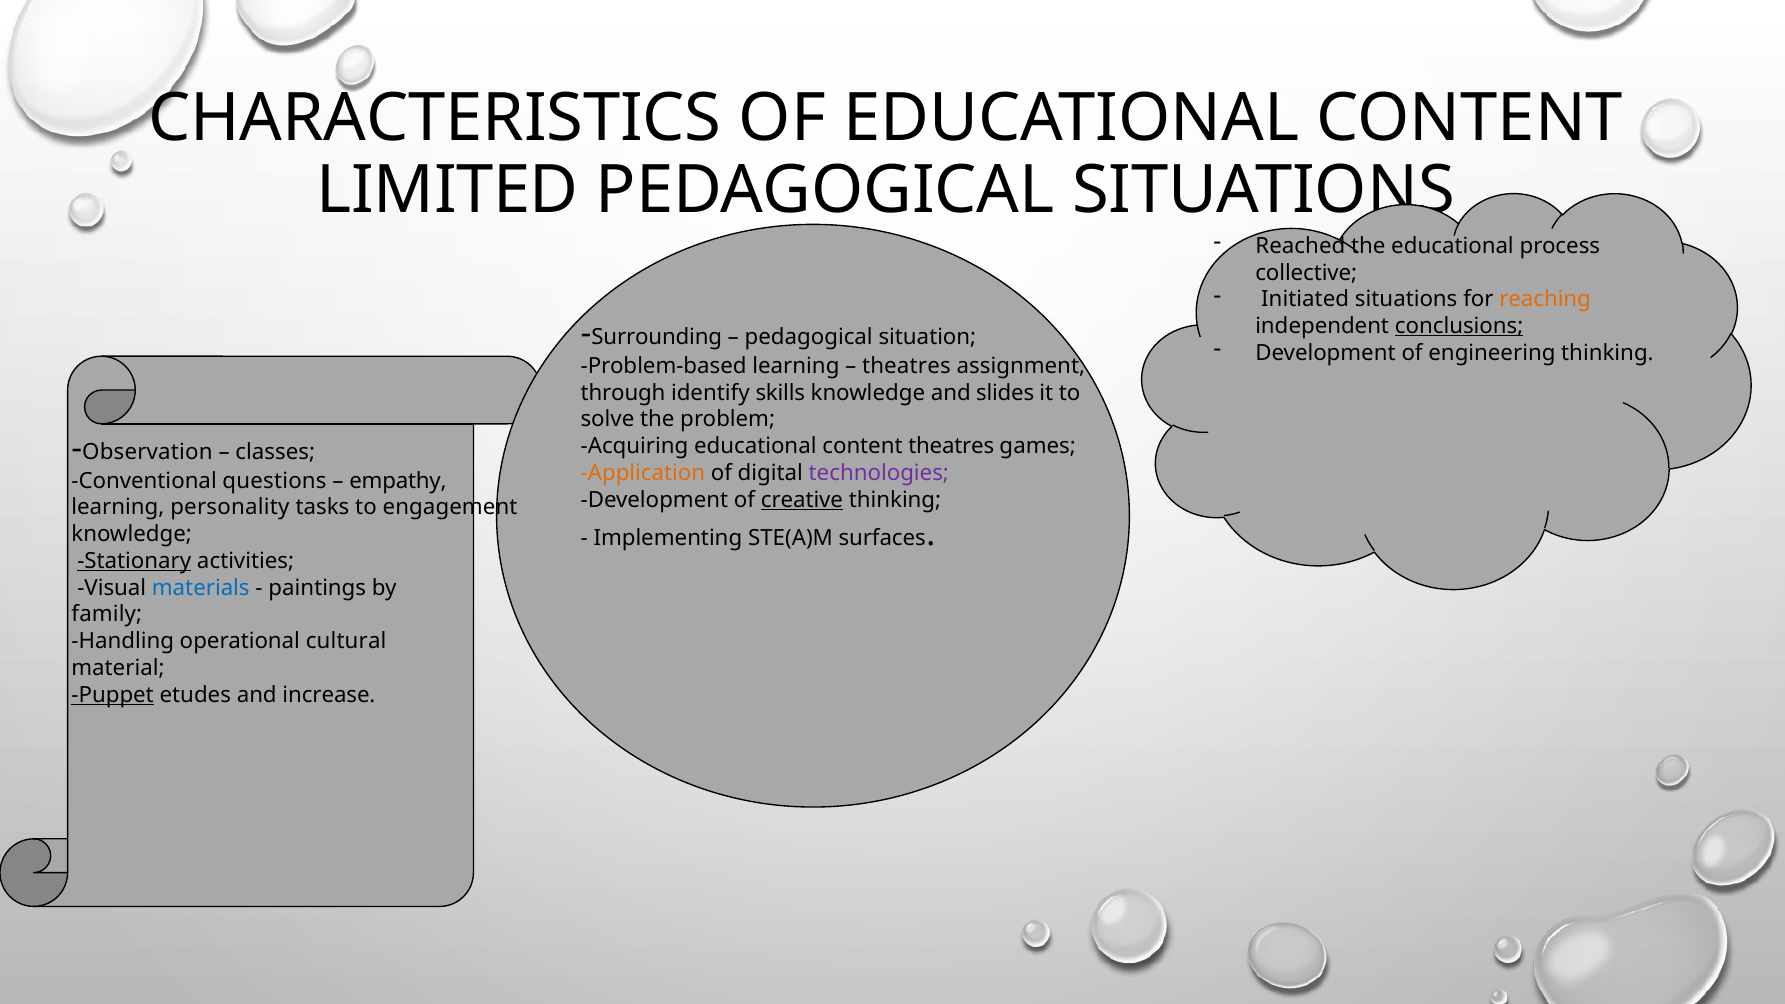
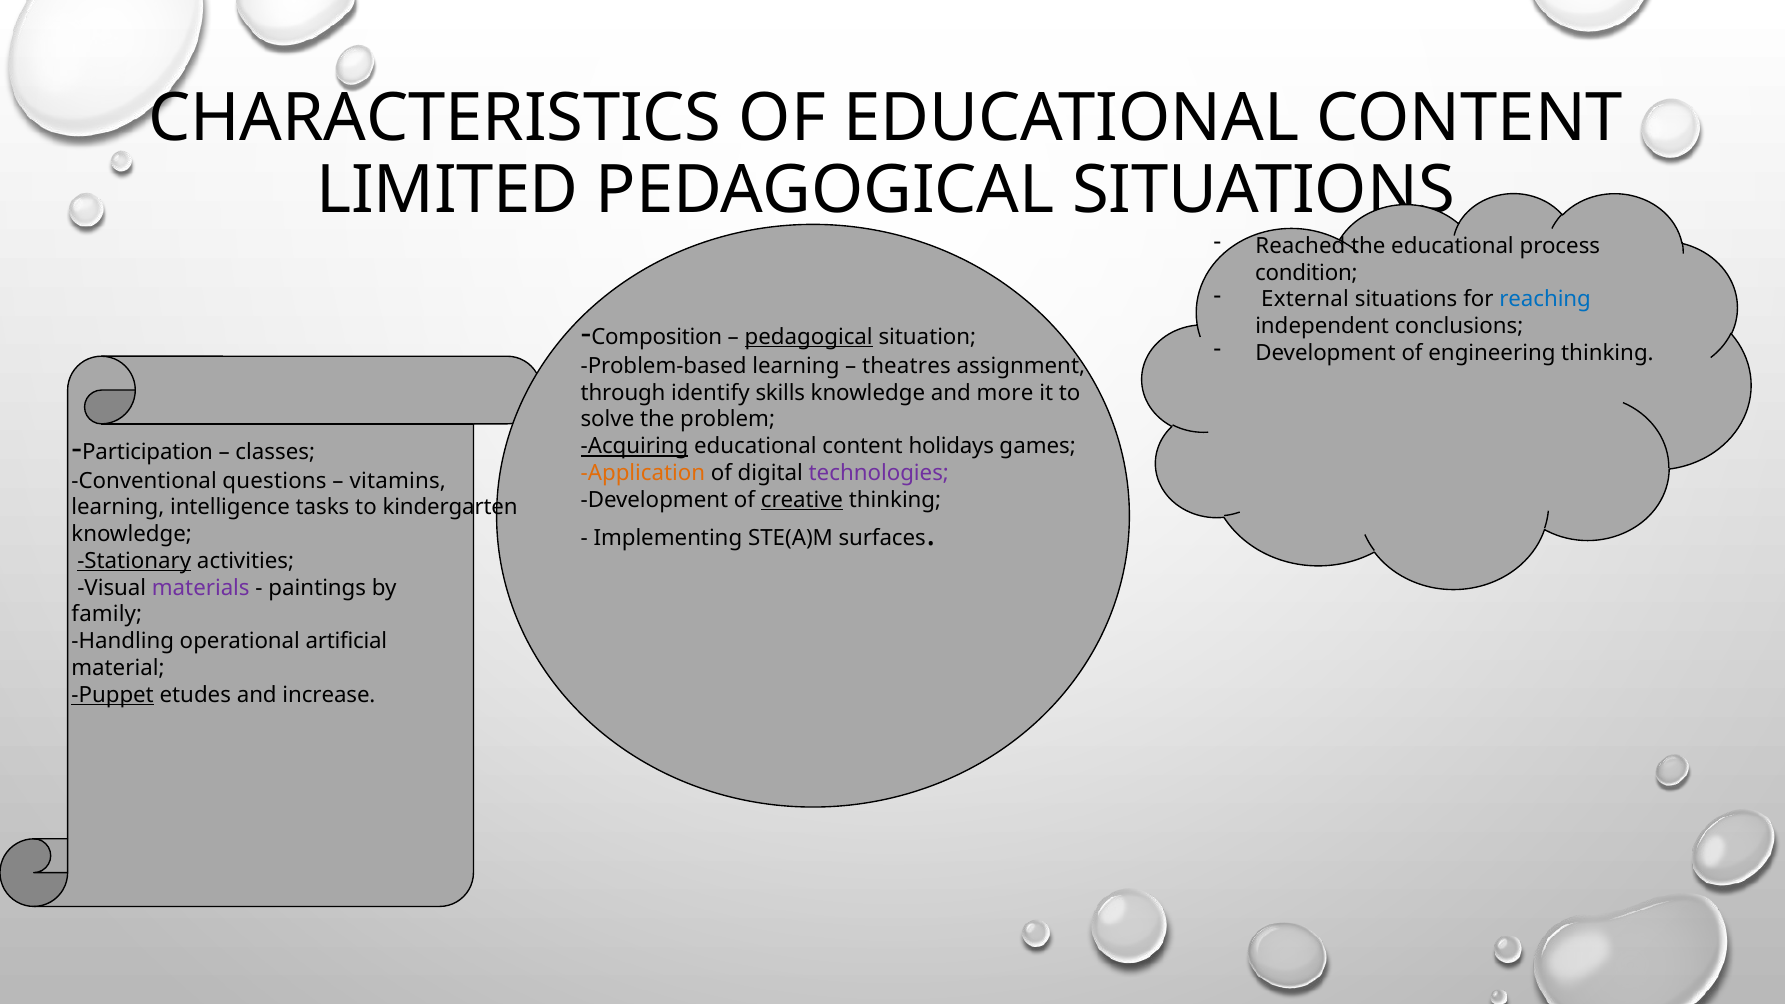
collective: collective -> condition (1306, 273)
Initiated: Initiated -> External (1305, 299)
reaching colour: orange -> blue (1545, 299)
conclusions underline: present -> none (1459, 326)
Surrounding: Surrounding -> Composition (657, 337)
pedagogical underline: none -> present (809, 337)
slides: slides -> more (1005, 393)
Observation: Observation -> Participation (148, 452)
Acquiring underline: none -> present (634, 446)
content theatres: theatres -> holidays (951, 446)
empathy: empathy -> vitamins (398, 481)
personality: personality -> intelligence (230, 508)
engagement: engagement -> kindergarten (450, 508)
materials colour: blue -> purple (201, 588)
cultural: cultural -> artificial (346, 641)
